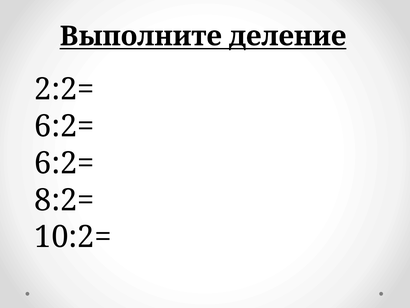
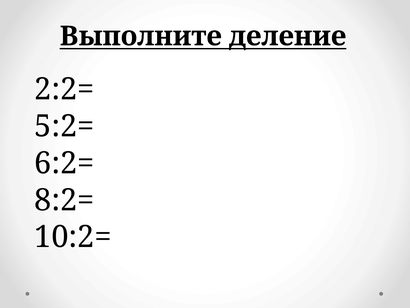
6:2=: 6:2= -> 5:2= (64, 126)
